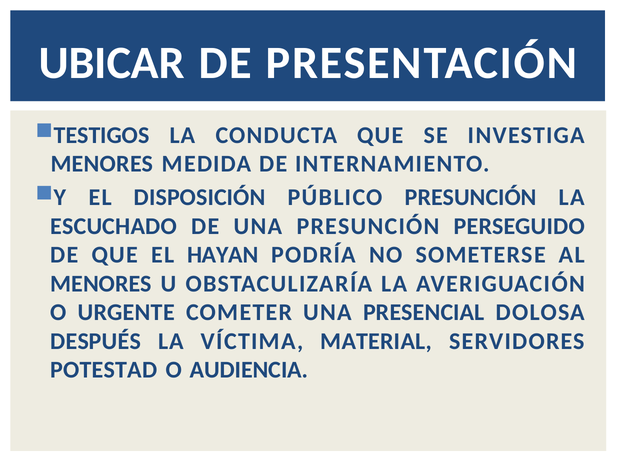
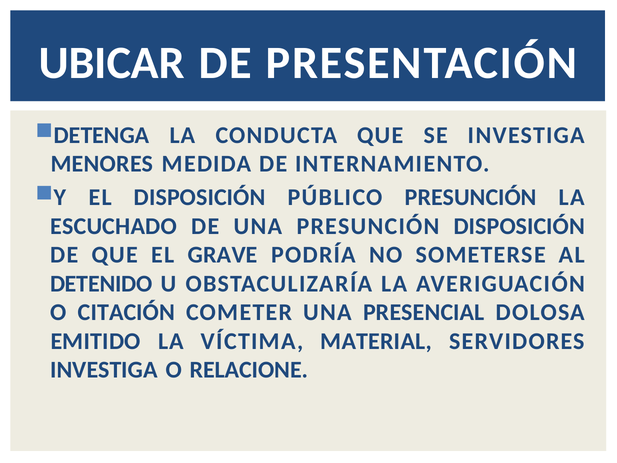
TESTIGOS: TESTIGOS -> DETENGA (102, 135)
PRESUNCIÓN PERSEGUIDO: PERSEGUIDO -> DISPOSICIÓN (519, 226)
HAYAN: HAYAN -> GRAVE (223, 255)
MENORES: MENORES -> DETENIDO (101, 284)
URGENTE: URGENTE -> CITACIÓN (126, 312)
DESPUÉS: DESPUÉS -> EMITIDO (96, 341)
POTESTAD: POTESTAD -> INVESTIGA (104, 370)
AUDIENCIA: AUDIENCIA -> RELACIONE (249, 370)
